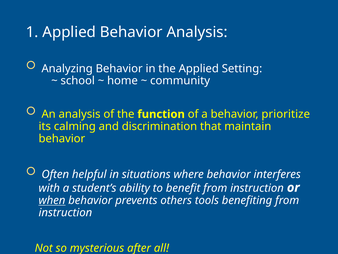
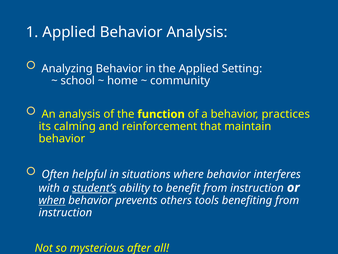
prioritize: prioritize -> practices (286, 114)
discrimination: discrimination -> reinforcement (159, 126)
student’s underline: none -> present (94, 188)
